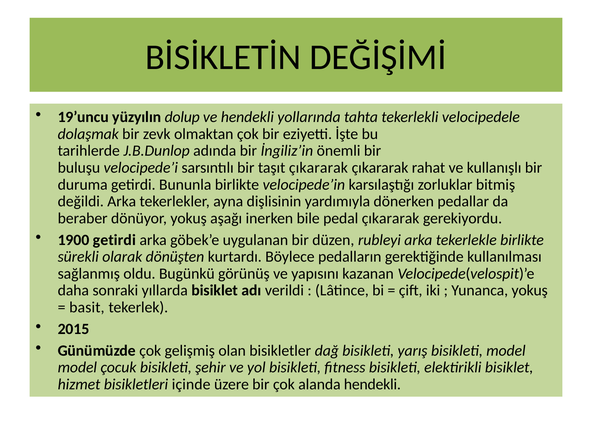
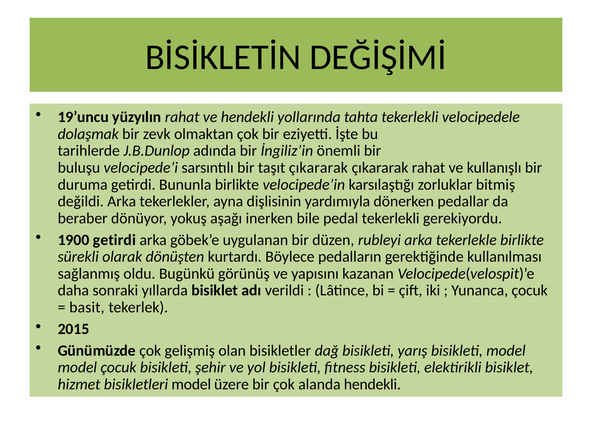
yüzyılın dolup: dolup -> rahat (182, 117)
pedal çıkararak: çıkararak -> tekerlekli (391, 218)
Yunanca yokuş: yokuş -> çocuk (530, 290)
bisikletleri içinde: içinde -> model (191, 384)
